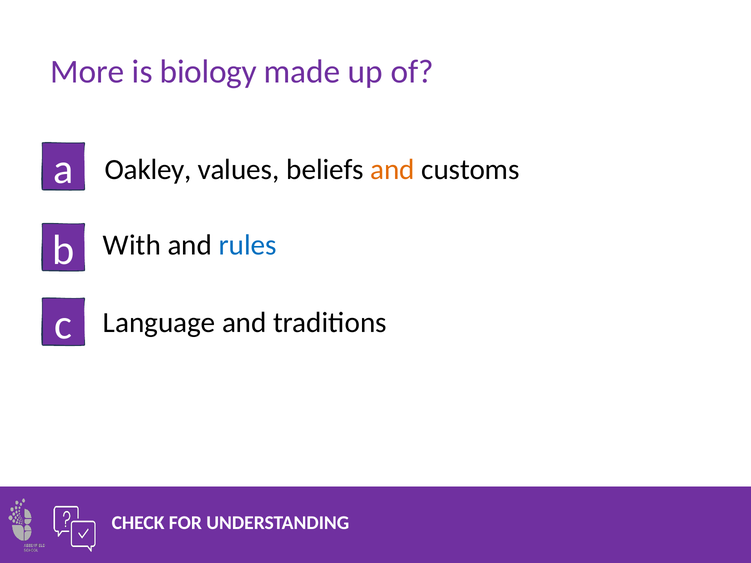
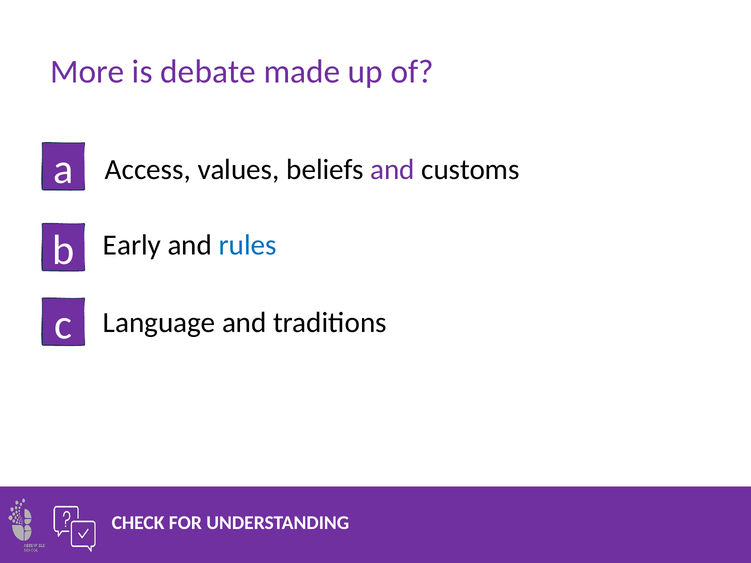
biology: biology -> debate (208, 72)
Oakley: Oakley -> Access (148, 170)
and colour: orange -> purple (392, 170)
With: With -> Early (132, 245)
